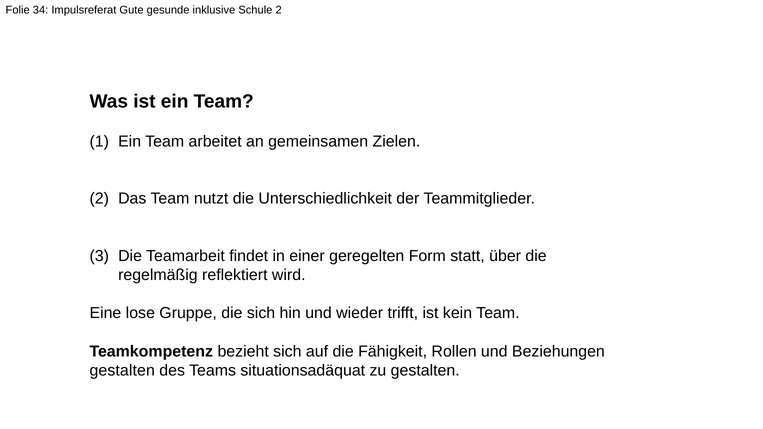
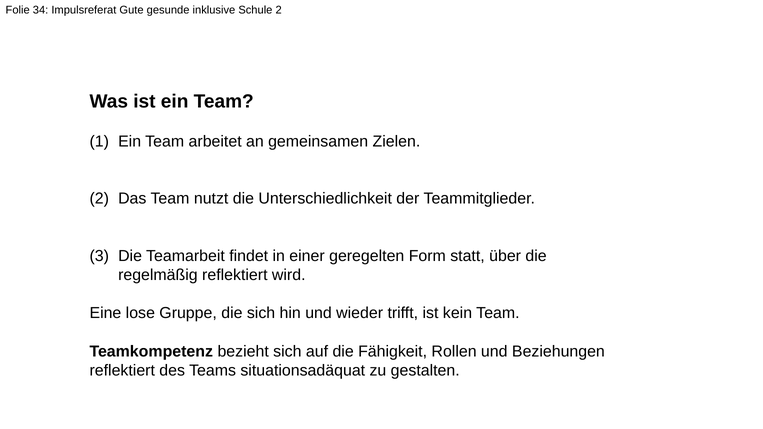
gestalten: gestalten -> reflektiert (122, 371)
